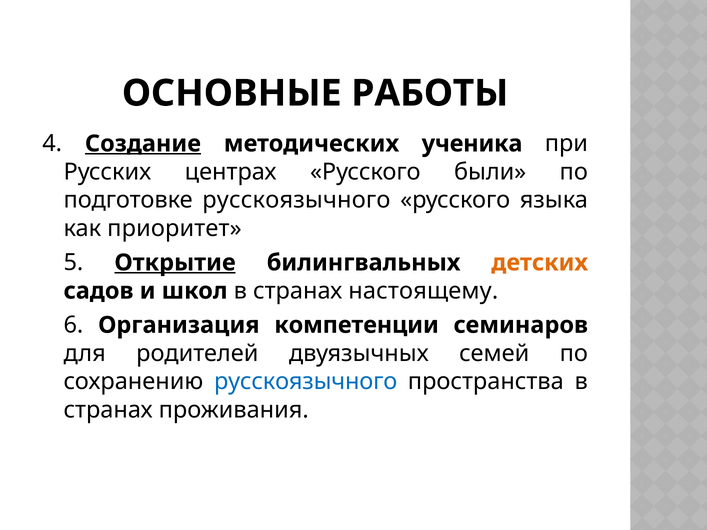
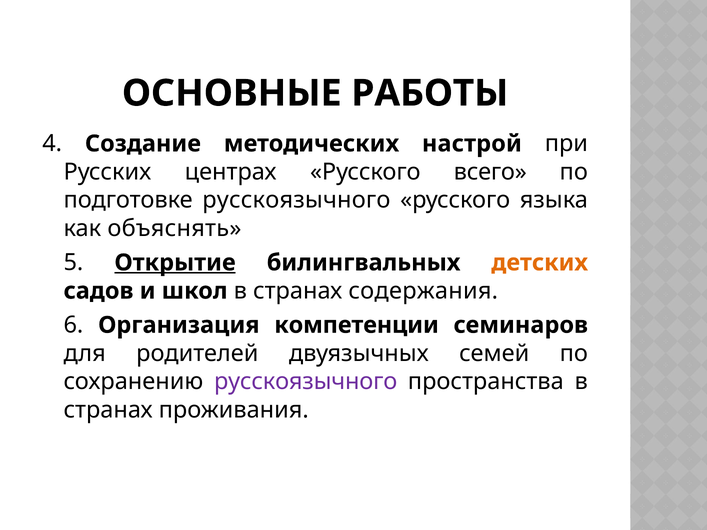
Создание underline: present -> none (143, 144)
ученика: ученика -> настрой (472, 144)
были: были -> всего (490, 172)
приоритет: приоритет -> объяснять (174, 229)
настоящему: настоящему -> содержания (423, 291)
русскоязычного colour: blue -> purple (306, 382)
